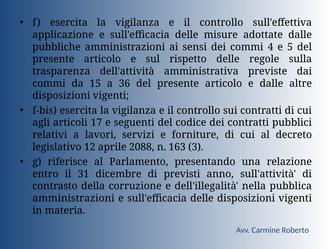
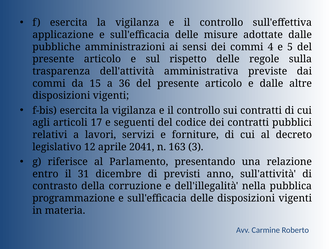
2088: 2088 -> 2041 (142, 147)
amministrazioni: amministrazioni -> programmazione (74, 198)
